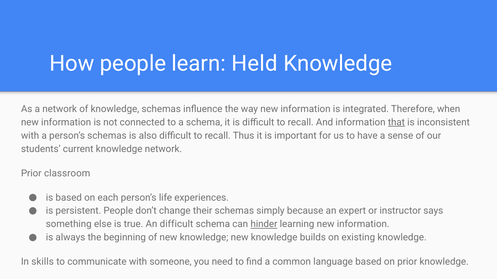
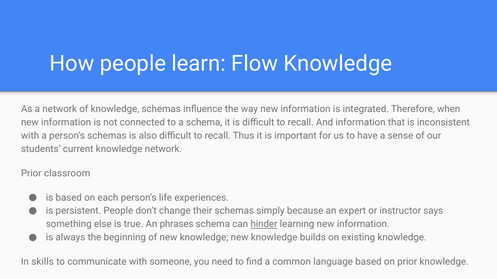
Held: Held -> Flow (255, 64)
that underline: present -> none (396, 123)
An difficult: difficult -> phrases (177, 225)
